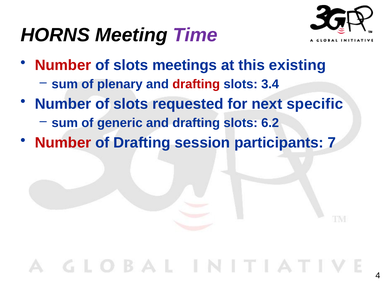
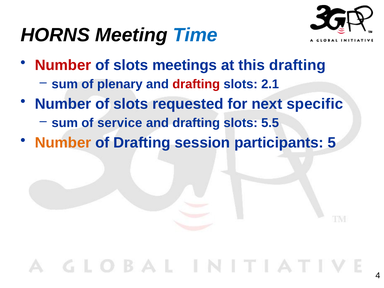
Time colour: purple -> blue (195, 35)
this existing: existing -> drafting (297, 65)
3.4: 3.4 -> 2.1 (270, 84)
generic: generic -> service (120, 123)
6.2: 6.2 -> 5.5 (270, 123)
Number colour: red -> orange (63, 143)
7: 7 -> 5 (332, 143)
